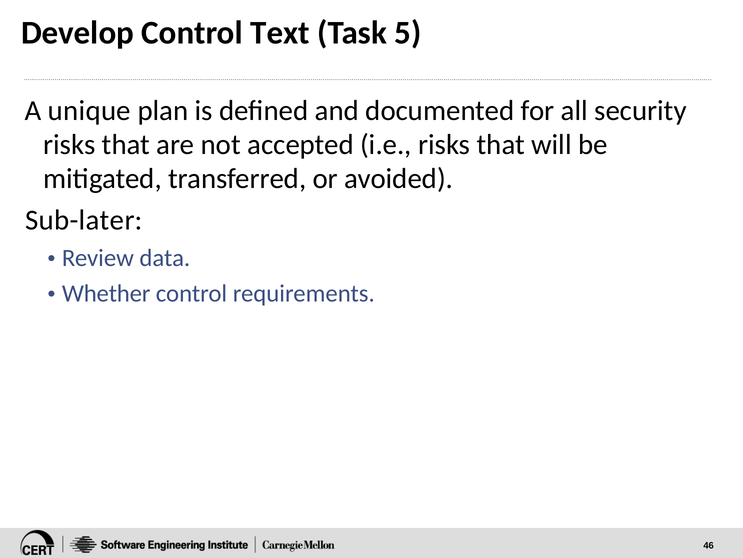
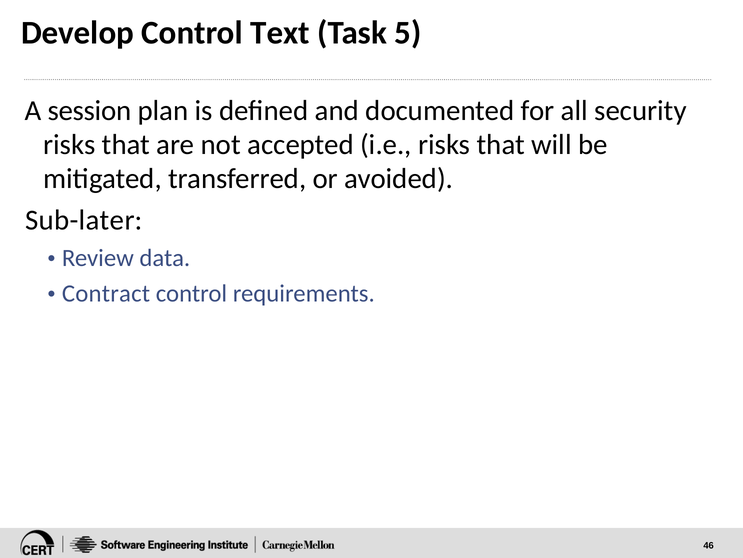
unique: unique -> session (90, 111)
Whether: Whether -> Contract (106, 293)
